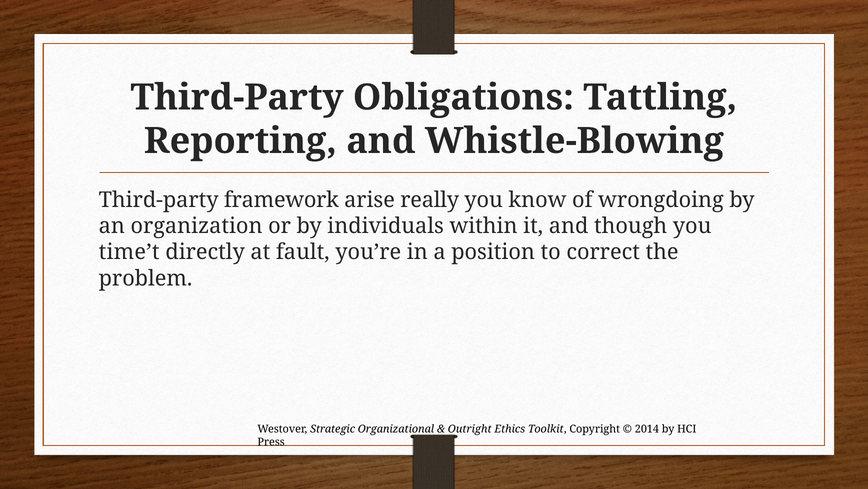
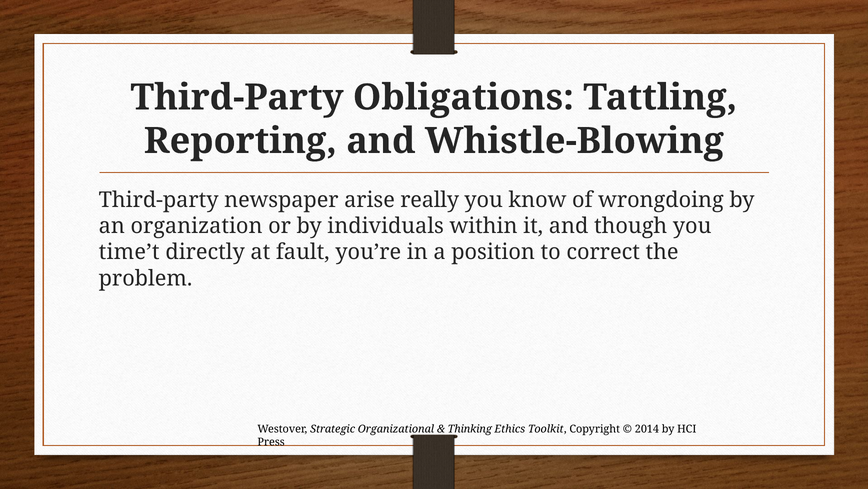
framework: framework -> newspaper (281, 200)
Outright: Outright -> Thinking (470, 428)
